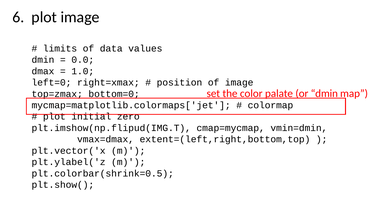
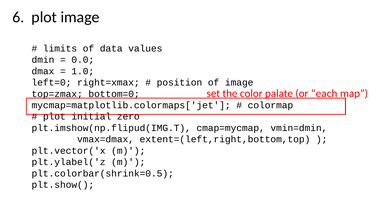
or dmin: dmin -> each (324, 93)
